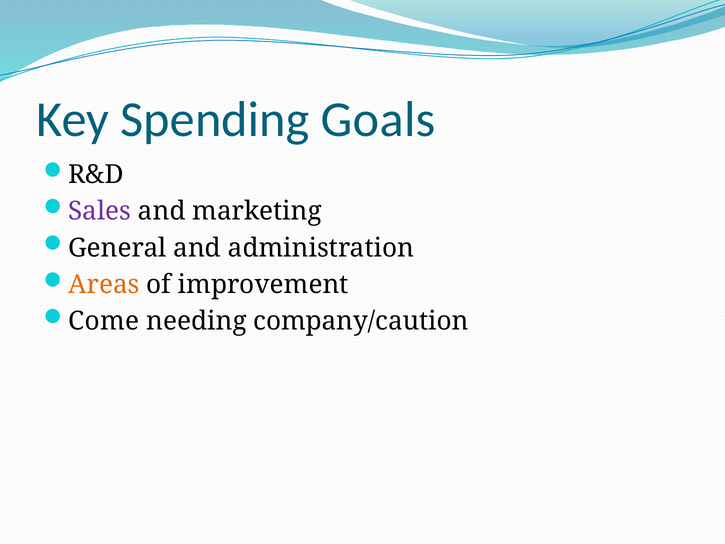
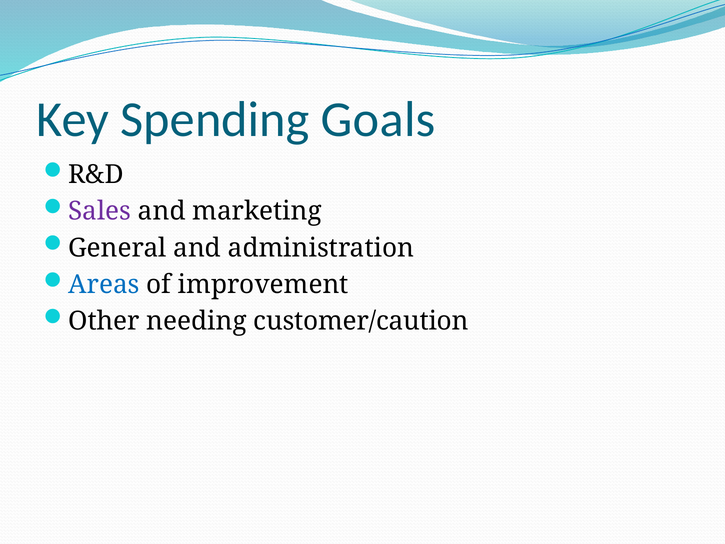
Areas colour: orange -> blue (104, 284)
Come: Come -> Other (104, 321)
company/caution: company/caution -> customer/caution (361, 321)
